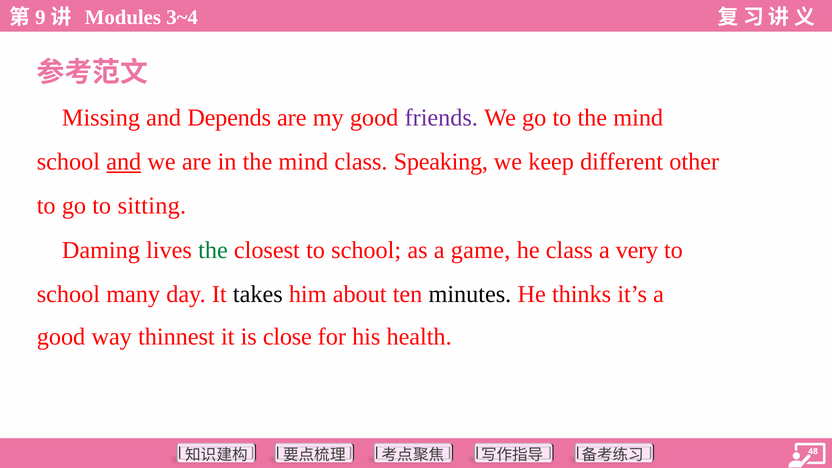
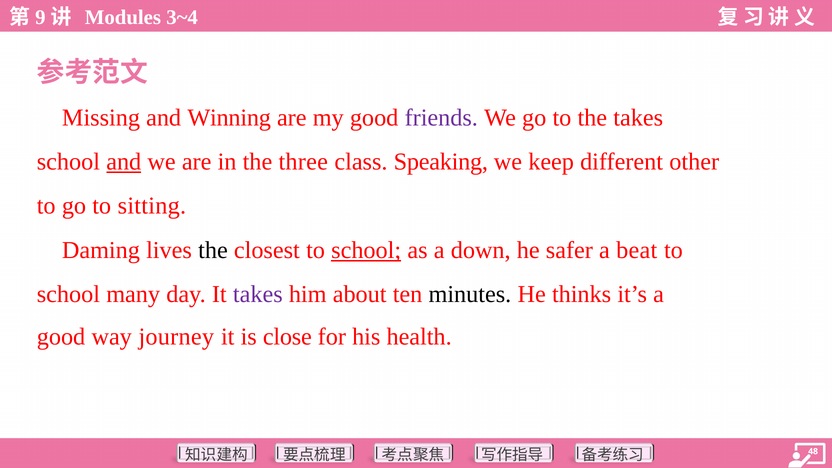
Depends: Depends -> Winning (229, 118)
to the mind: mind -> takes (638, 118)
in the mind: mind -> three (303, 162)
the colour: green -> black (213, 250)
school underline: none -> present (366, 250)
game: game -> down (481, 250)
he class: class -> safer (569, 250)
very: very -> beat (637, 250)
takes colour: black -> purple (258, 294)
thinnest: thinnest -> journey (176, 337)
